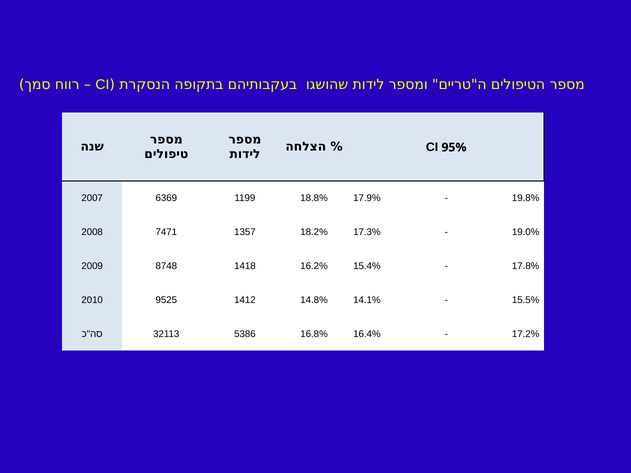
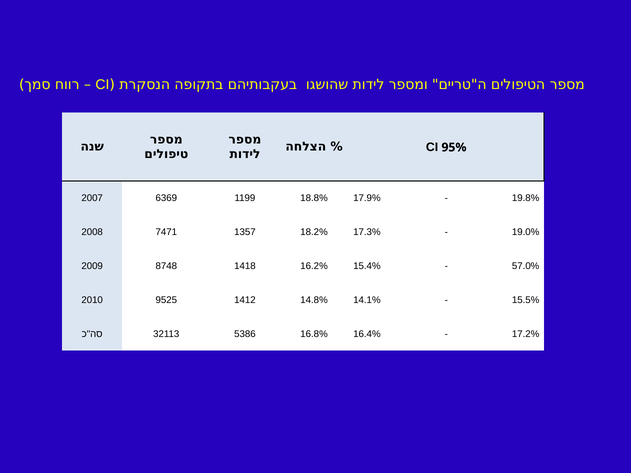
17.8%: 17.8% -> 57.0% (526, 266)
